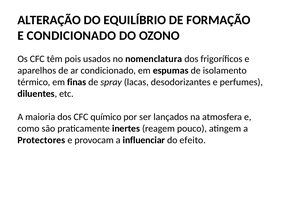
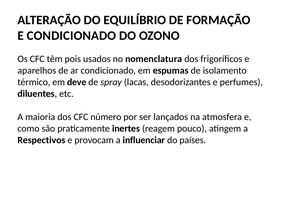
finas: finas -> deve (77, 82)
químico: químico -> número (106, 117)
Protectores: Protectores -> Respectivos (41, 140)
efeito: efeito -> países (193, 140)
